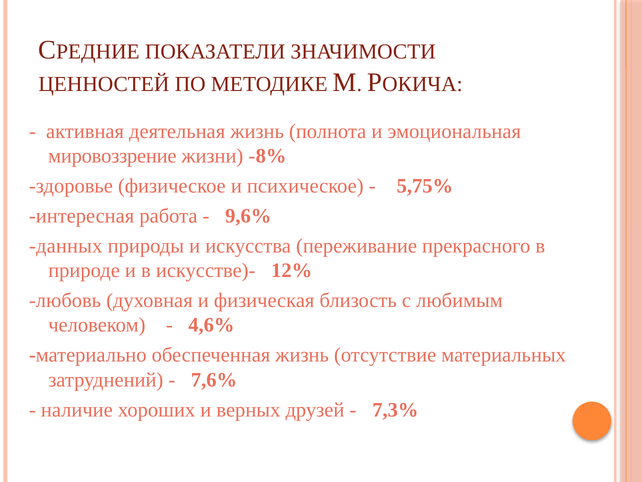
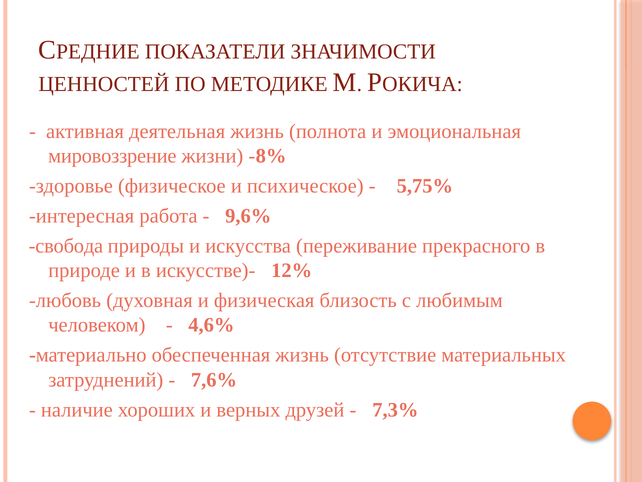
данных: данных -> свобода (66, 246)
